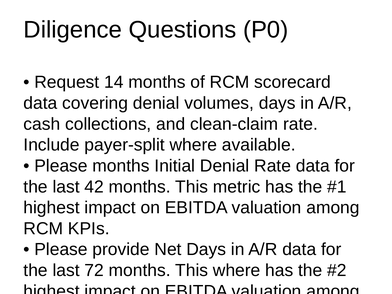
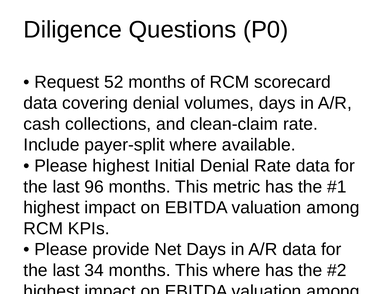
14: 14 -> 52 (114, 82)
Please months: months -> highest (121, 166)
42: 42 -> 96 (94, 187)
72: 72 -> 34 (94, 270)
